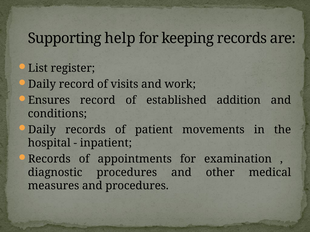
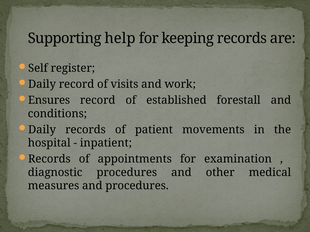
List: List -> Self (38, 68)
addition: addition -> forestall (239, 100)
